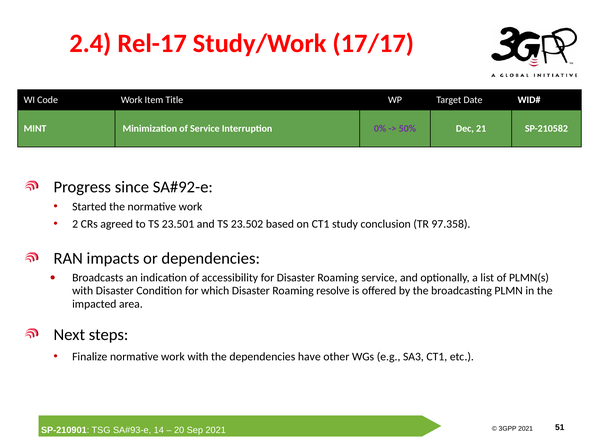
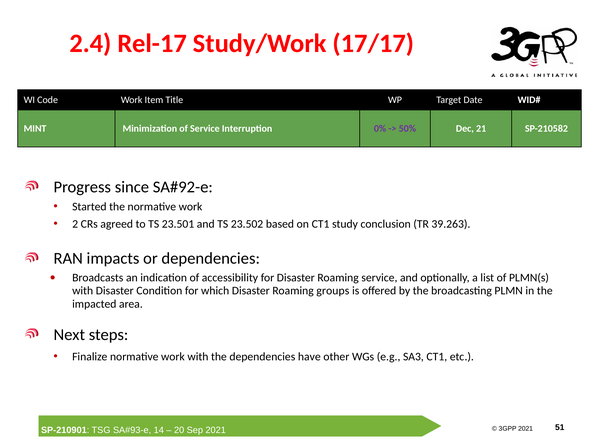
97.358: 97.358 -> 39.263 (451, 224)
resolve: resolve -> groups (333, 291)
